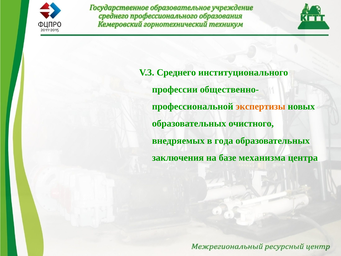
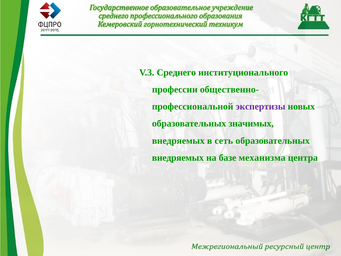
экспертизы colour: orange -> purple (260, 106)
очистного: очистного -> значимых (251, 123)
года: года -> сеть (224, 141)
заключения: заключения -> внедряемых (178, 158)
